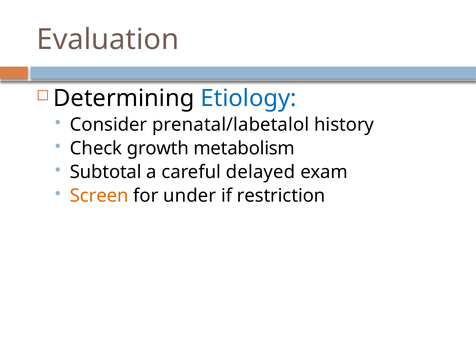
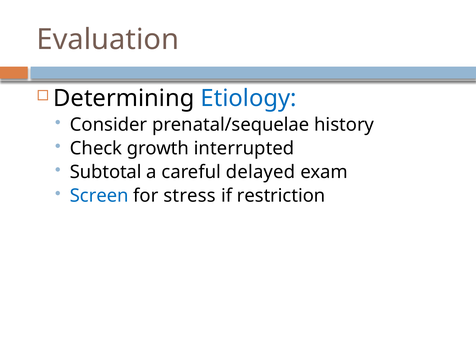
prenatal/labetalol: prenatal/labetalol -> prenatal/sequelae (231, 125)
metabolism: metabolism -> interrupted (244, 148)
Screen colour: orange -> blue (99, 196)
under: under -> stress (190, 196)
